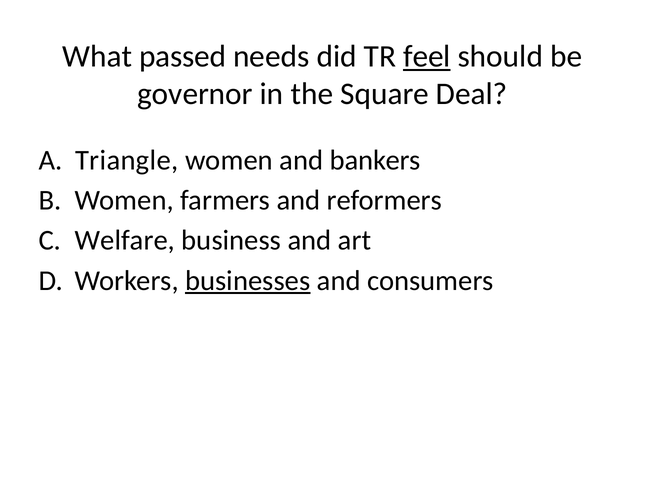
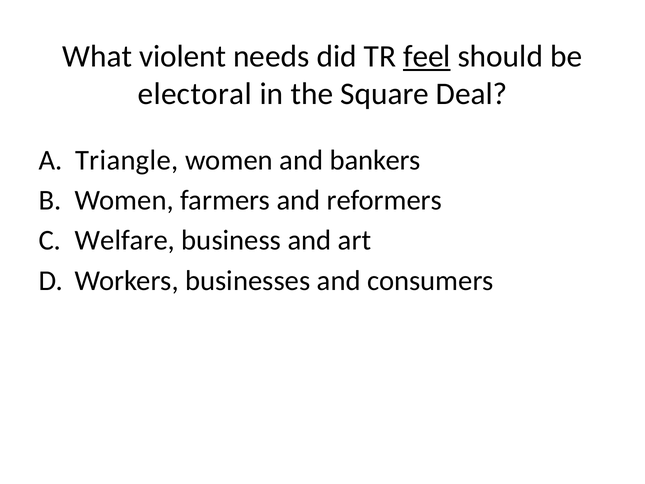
passed: passed -> violent (183, 56)
governor: governor -> electoral (195, 94)
businesses underline: present -> none (248, 281)
